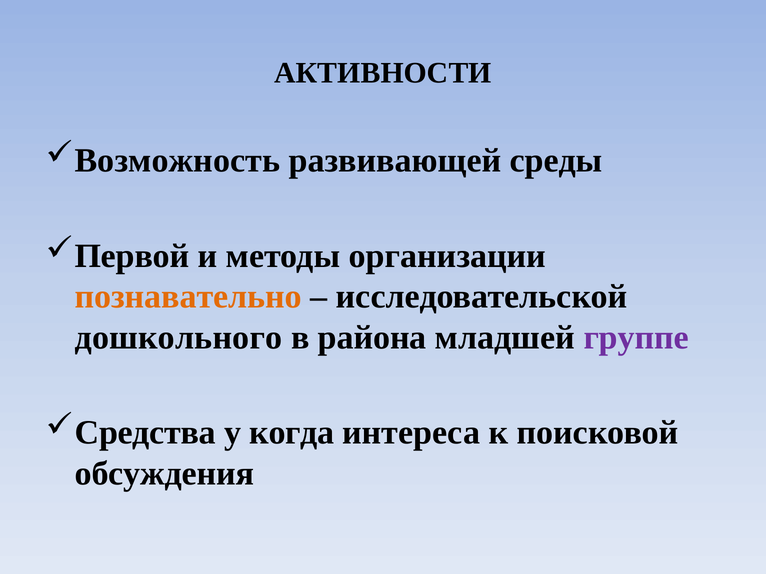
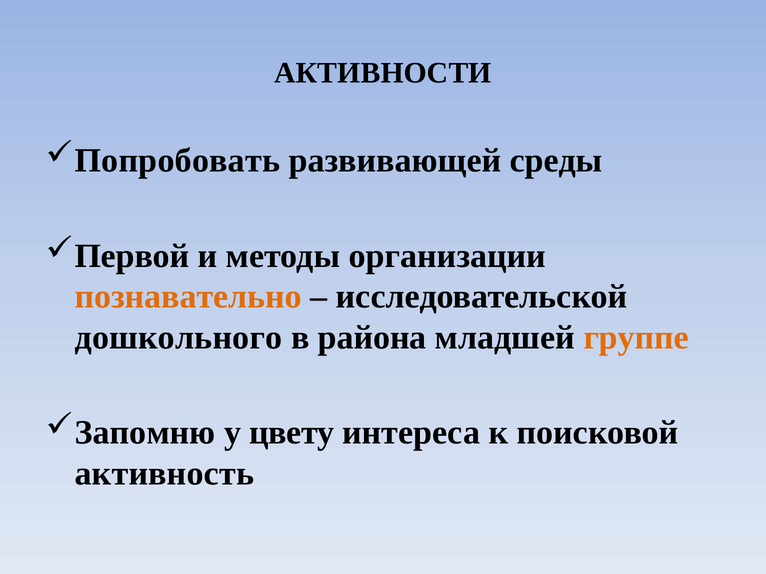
Возможность: Возможность -> Попробовать (177, 161)
группе colour: purple -> orange (636, 338)
Средства: Средства -> Запомню (145, 433)
когда: когда -> цвету (292, 433)
обсуждения: обсуждения -> активность (164, 474)
